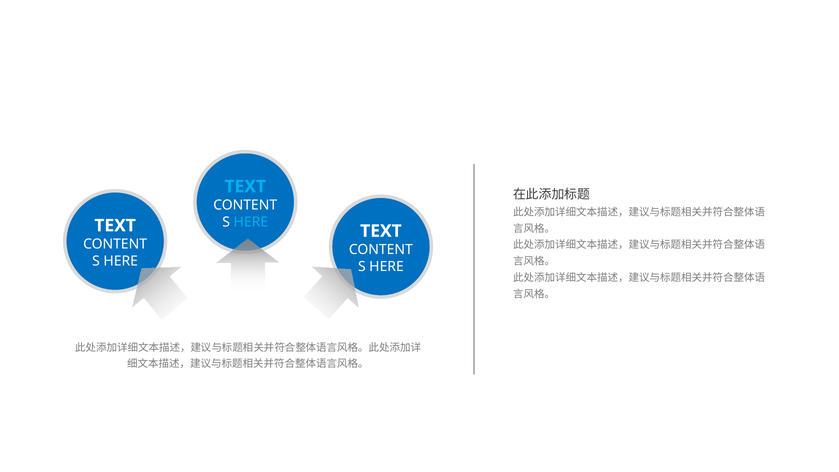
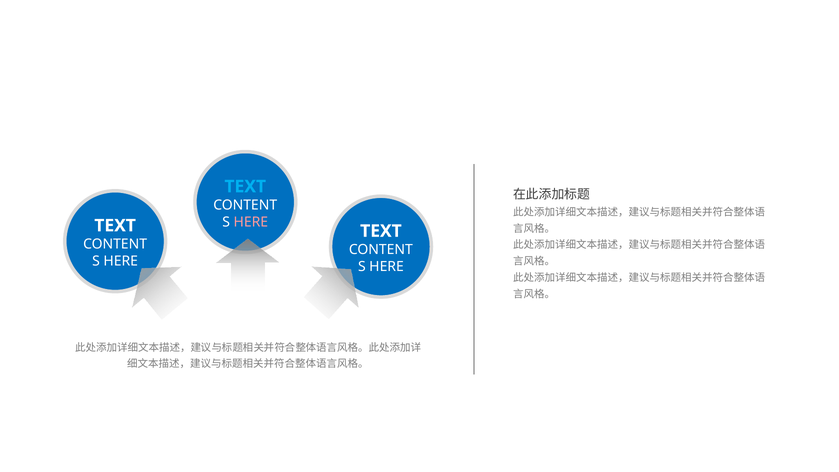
HERE colour: light blue -> pink (251, 222)
